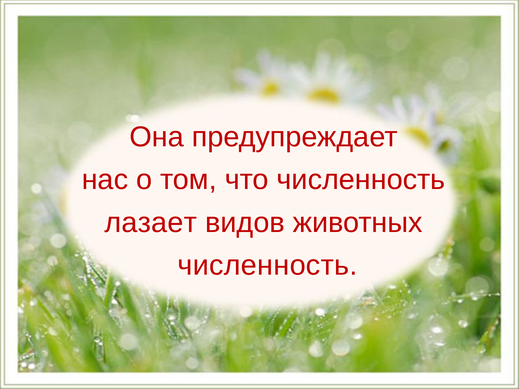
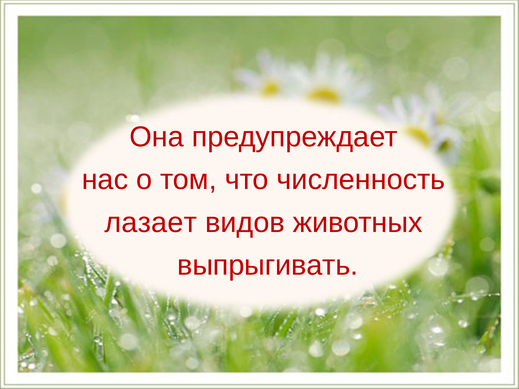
численность: численность -> выпрыгивать (268, 265)
